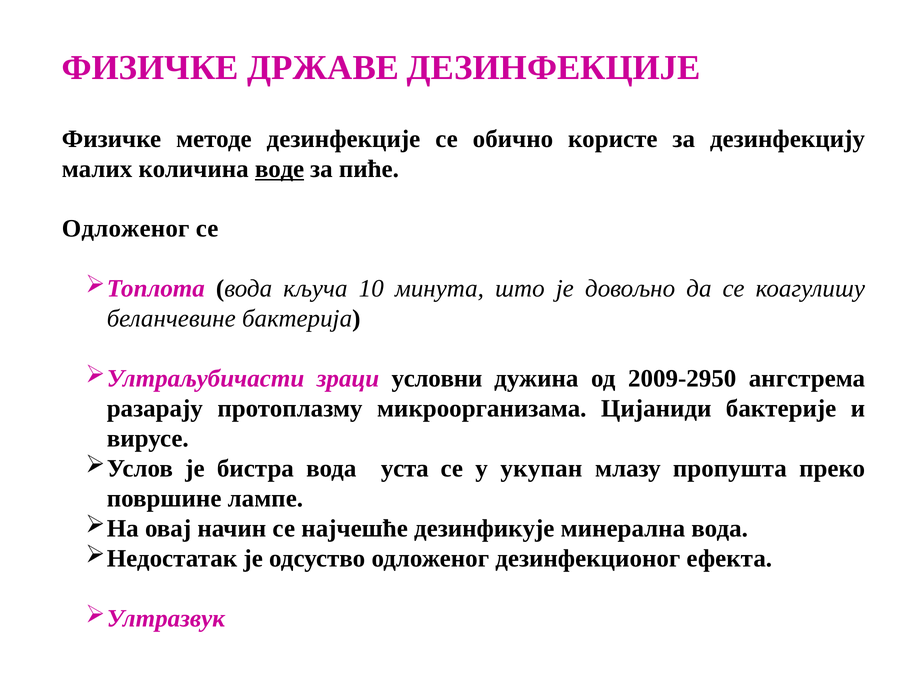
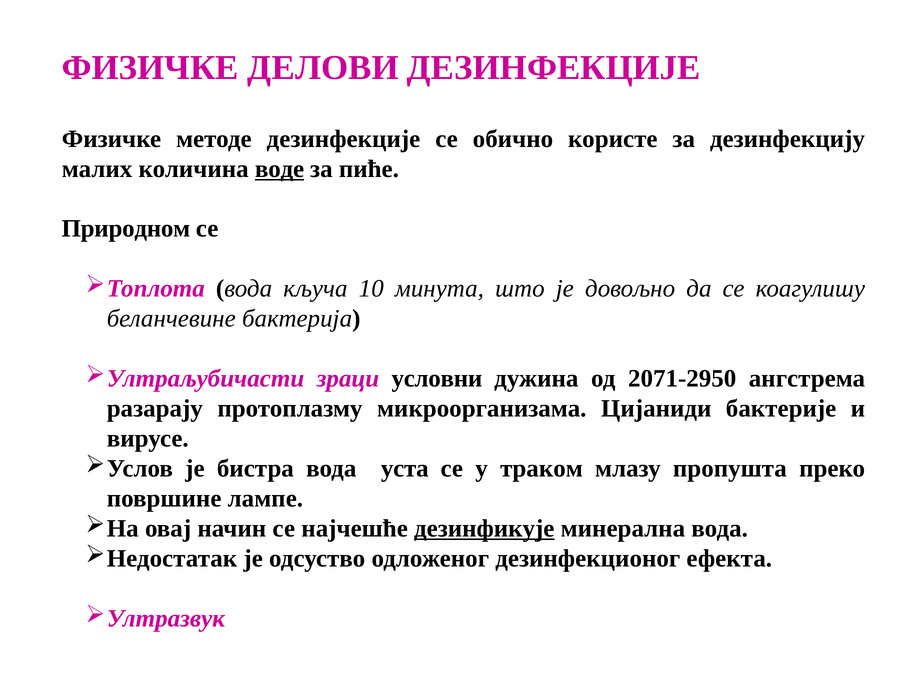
ДРЖАВЕ: ДРЖАВЕ -> ДЕЛОВИ (323, 68)
Одложеног: Одложеног -> Природном (126, 229)
2009-2950: 2009-2950 -> 2071-2950 (682, 379)
укупан: укупан -> траком (541, 469)
дезинфикује underline: none -> present (484, 529)
